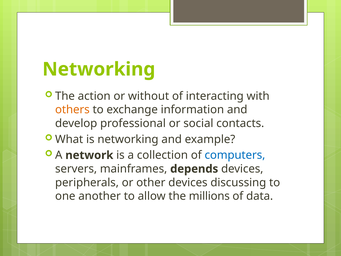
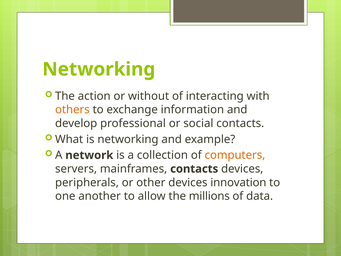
computers colour: blue -> orange (235, 155)
mainframes depends: depends -> contacts (194, 169)
discussing: discussing -> innovation (238, 182)
